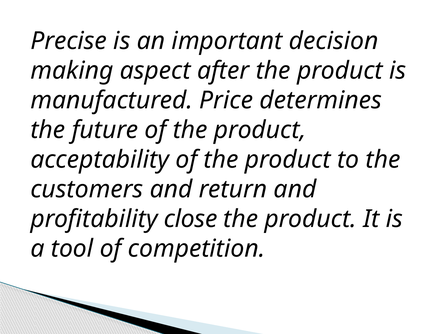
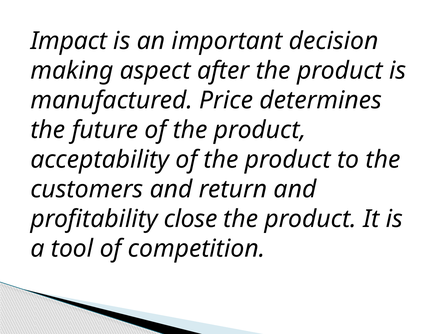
Precise: Precise -> Impact (69, 41)
